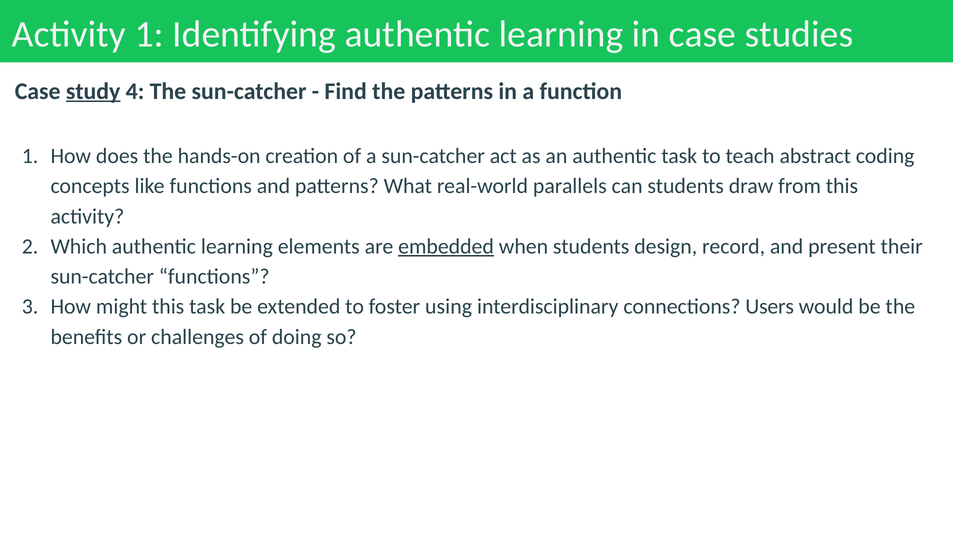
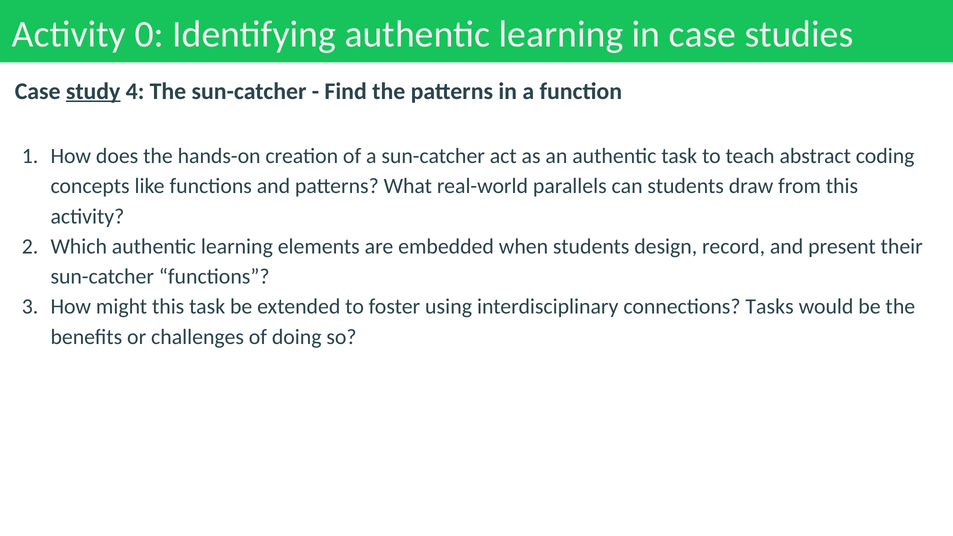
Activity 1: 1 -> 0 (149, 34)
embedded underline: present -> none (446, 247)
Users: Users -> Tasks (770, 307)
